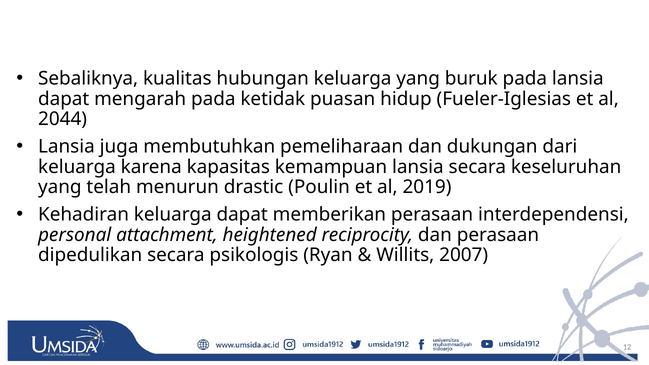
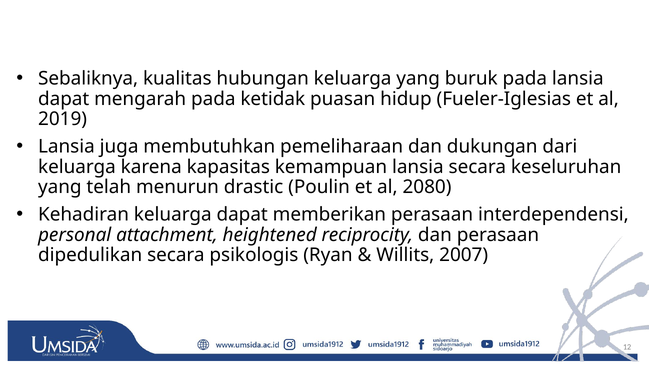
2044: 2044 -> 2019 (63, 119)
2019: 2019 -> 2080 (427, 187)
